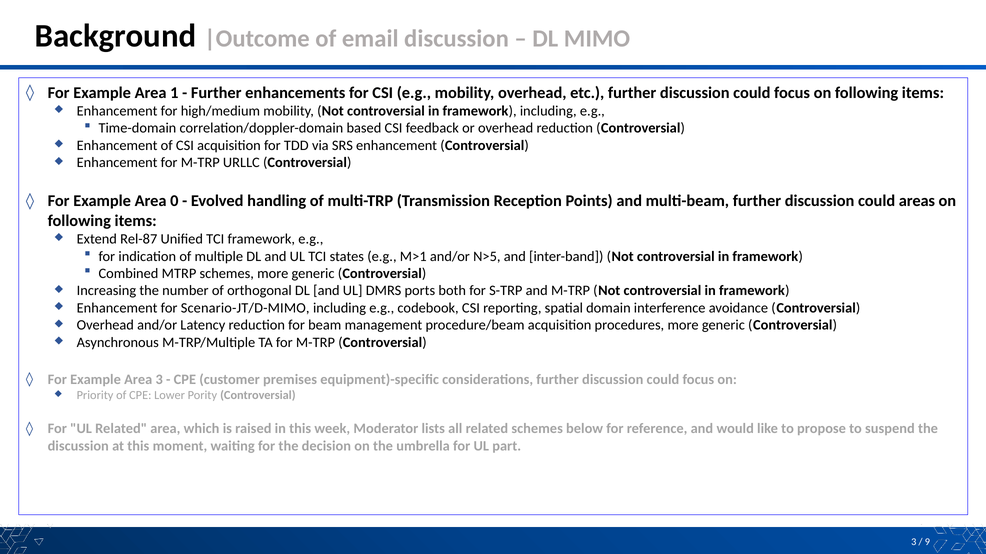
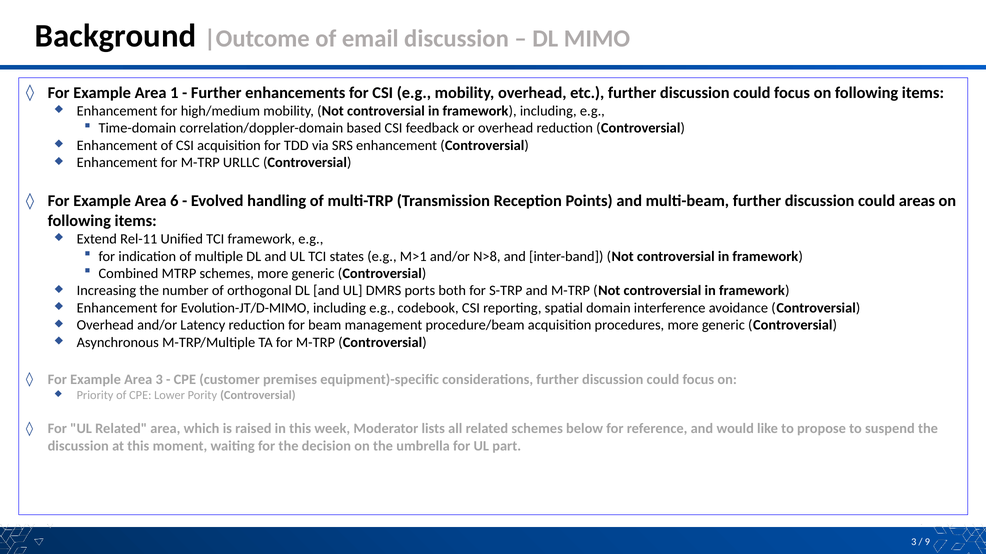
0: 0 -> 6 (174, 201)
Rel-87: Rel-87 -> Rel-11 (139, 239)
N>5: N>5 -> N>8 (487, 257)
Scenario-JT/D-MIMO: Scenario-JT/D-MIMO -> Evolution-JT/D-MIMO (245, 308)
